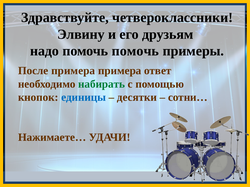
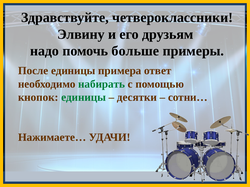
помочь помочь: помочь -> больше (135, 51)
После примера: примера -> единицы (73, 71)
единицы colour: blue -> green (84, 98)
